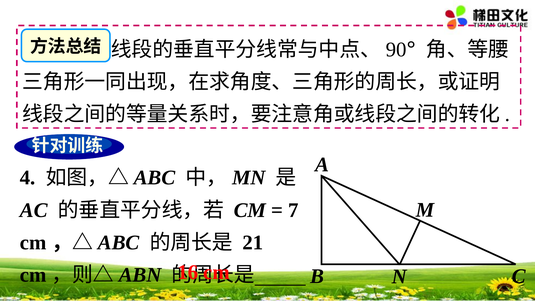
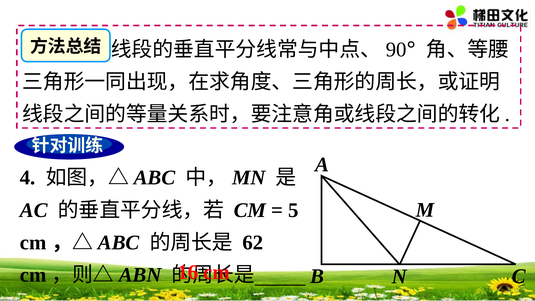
7: 7 -> 5 (293, 210)
21: 21 -> 62 (253, 243)
